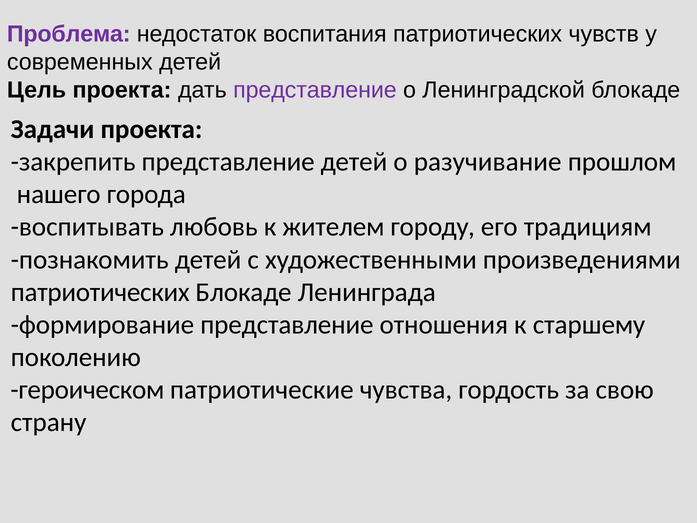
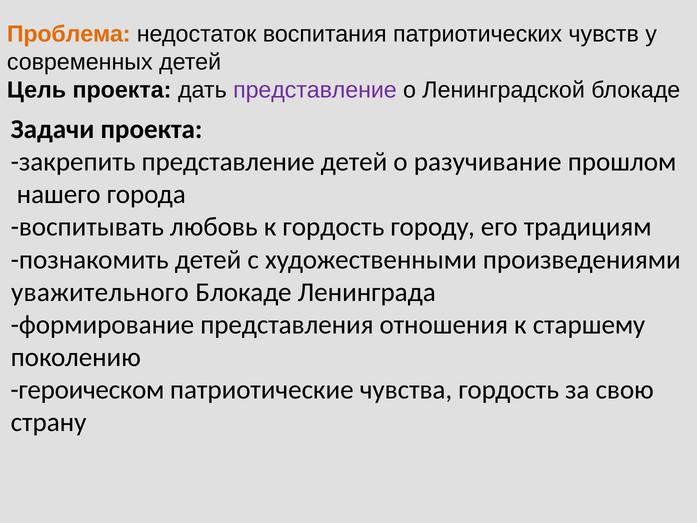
Проблема colour: purple -> orange (69, 34)
к жителем: жителем -> гордость (333, 227)
патриотических: патриотических -> уважительного (100, 292)
формирование представление: представление -> представления (287, 325)
